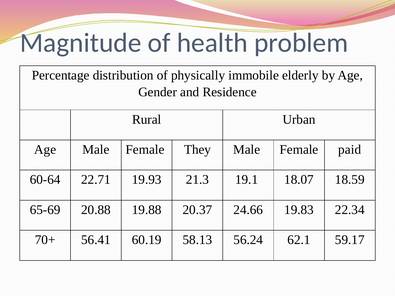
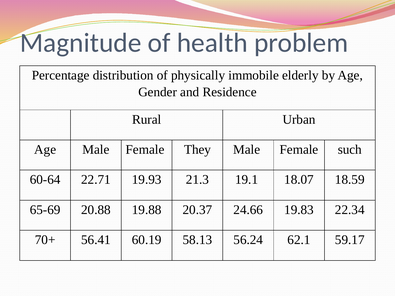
paid: paid -> such (350, 150)
